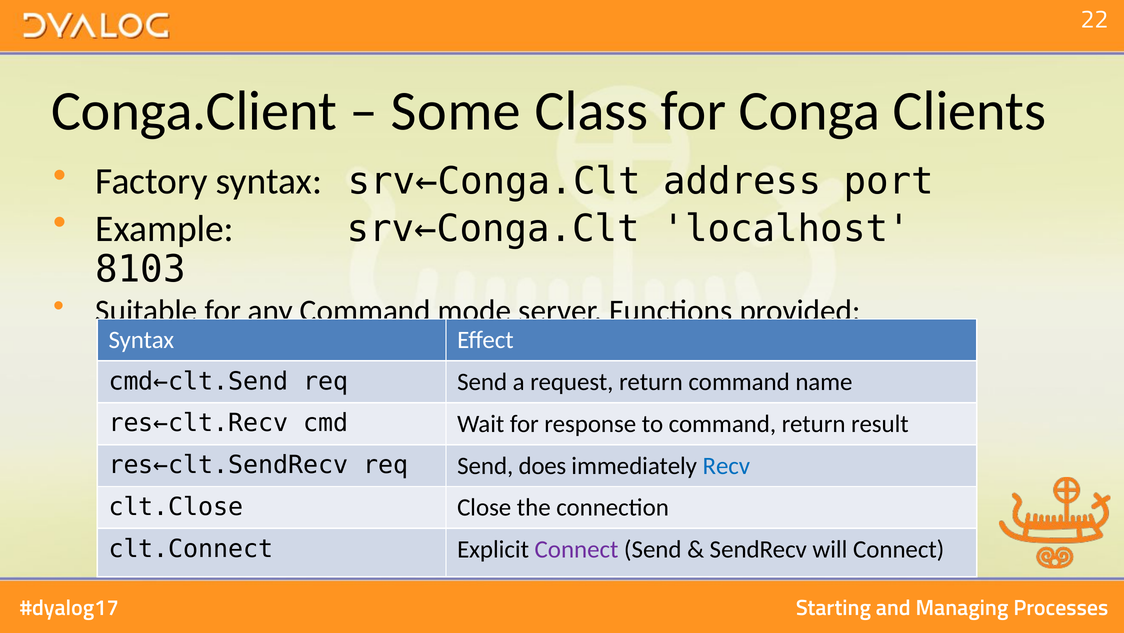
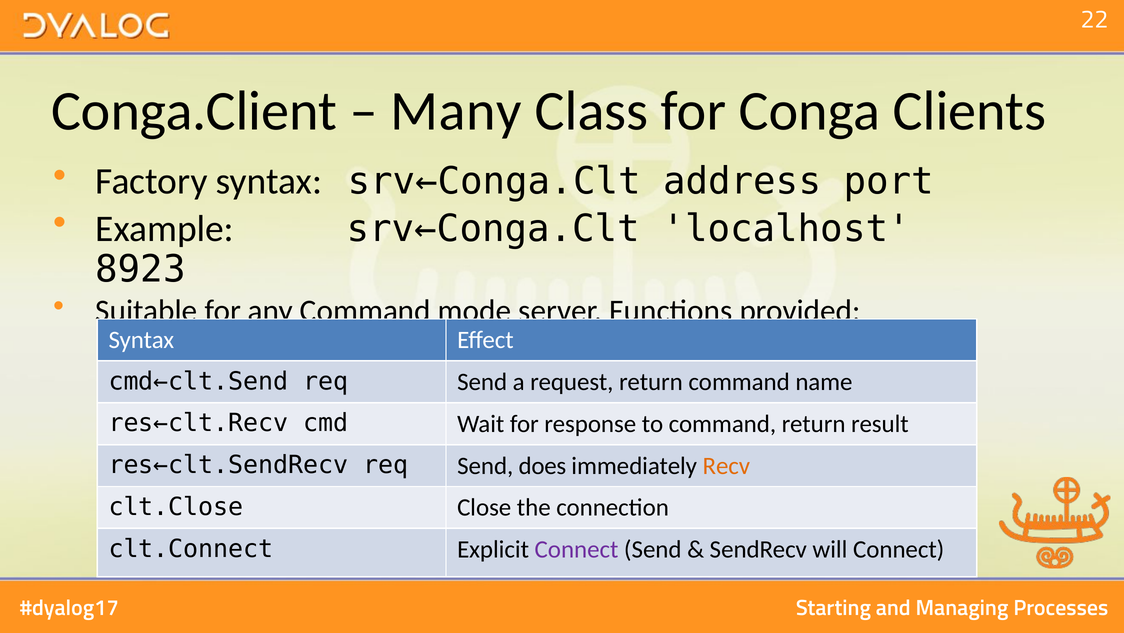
Some: Some -> Many (456, 111)
8103: 8103 -> 8923 (141, 269)
Recv colour: blue -> orange (726, 465)
